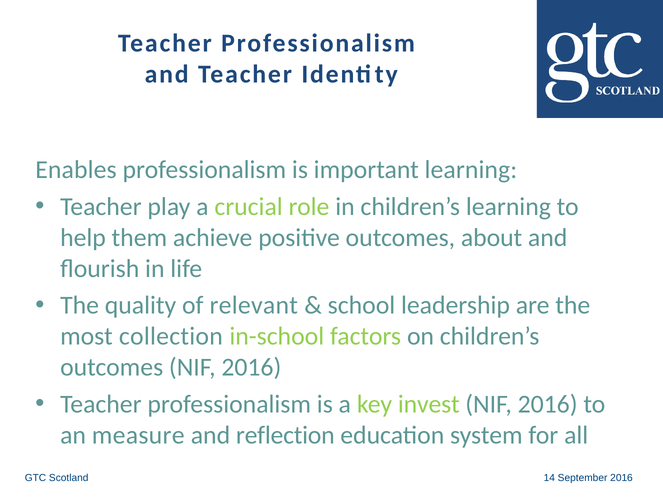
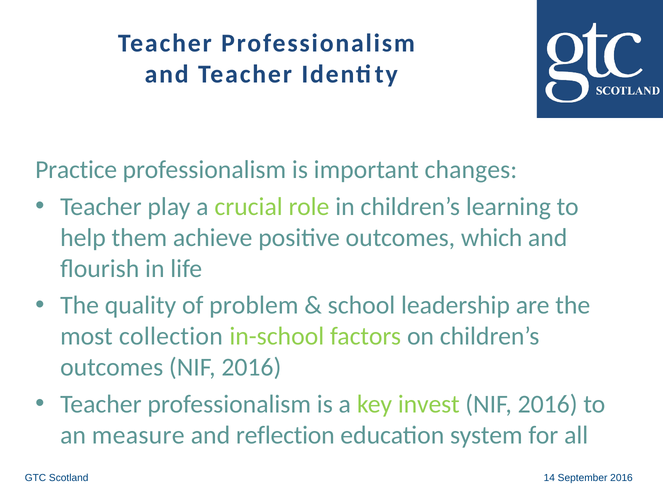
Enables: Enables -> Practice (76, 170)
important learning: learning -> changes (471, 170)
about: about -> which (492, 238)
relevant: relevant -> problem (254, 306)
